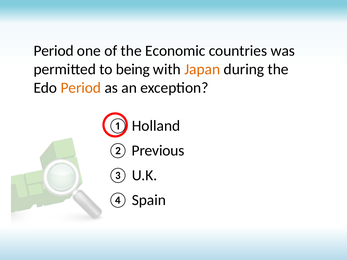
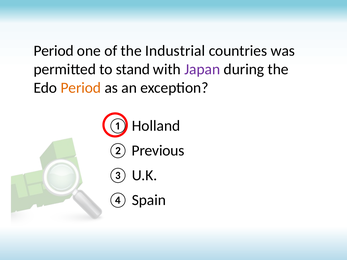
Economic: Economic -> Industrial (175, 51)
being: being -> stand (133, 69)
Japan colour: orange -> purple (202, 69)
